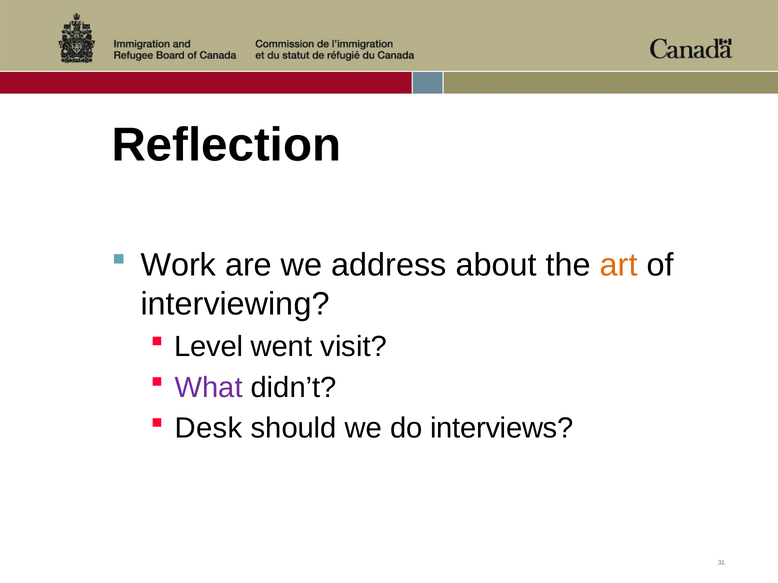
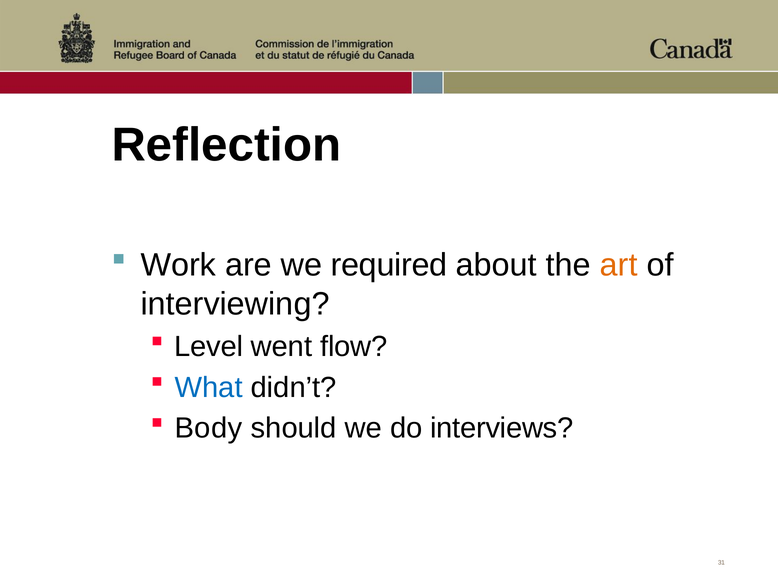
address: address -> required (389, 265)
visit: visit -> flow (354, 347)
What colour: purple -> blue (209, 388)
Desk: Desk -> Body (208, 429)
